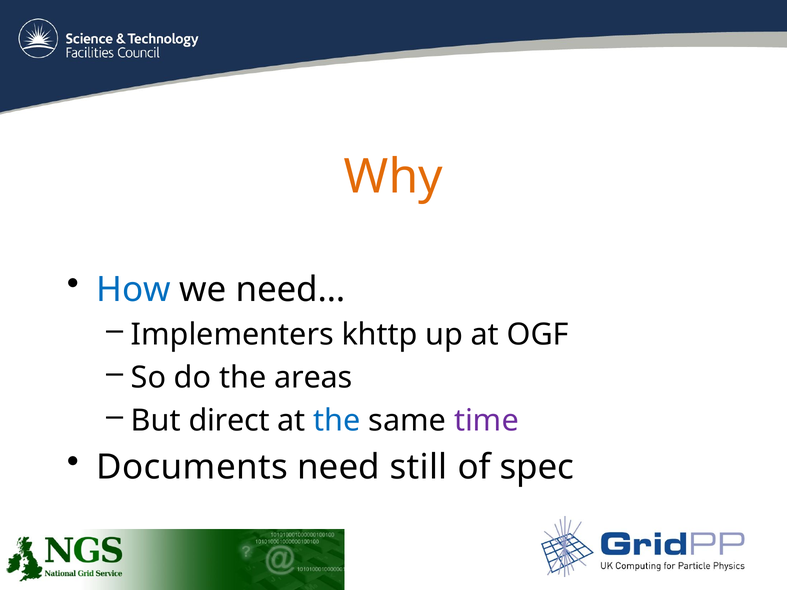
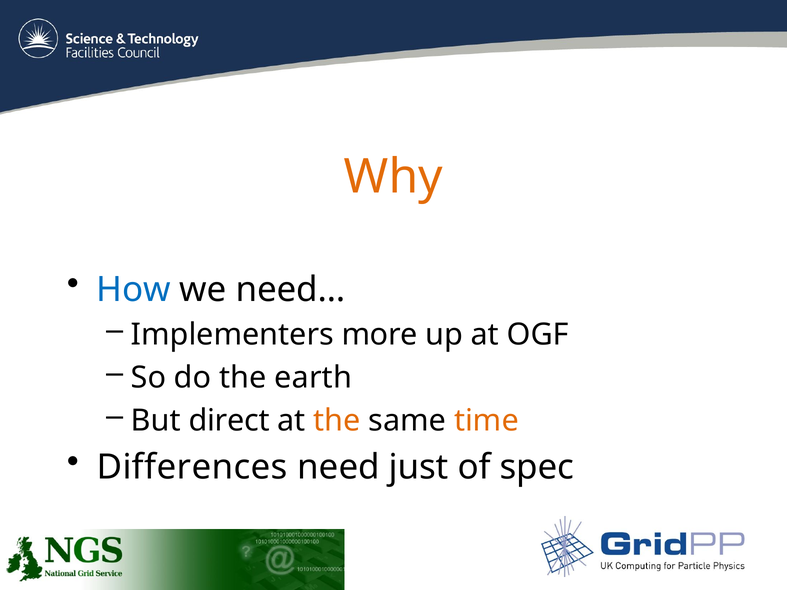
khttp: khttp -> more (380, 335)
areas: areas -> earth (313, 378)
the colour: blue -> orange (337, 421)
time colour: purple -> orange (486, 421)
Documents: Documents -> Differences (192, 467)
still: still -> just (419, 467)
